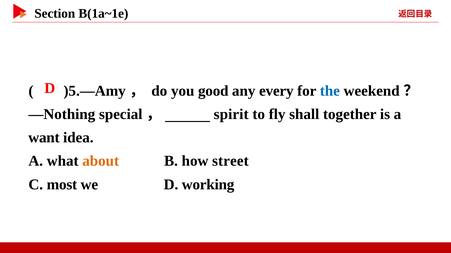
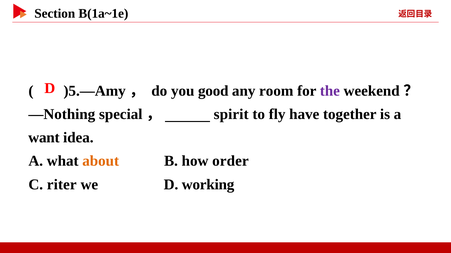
every: every -> room (276, 91)
the colour: blue -> purple (330, 91)
shall: shall -> have (304, 115)
street: street -> order (230, 161)
most: most -> riter (62, 185)
